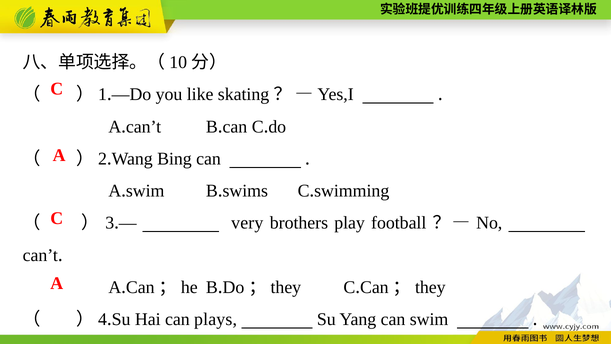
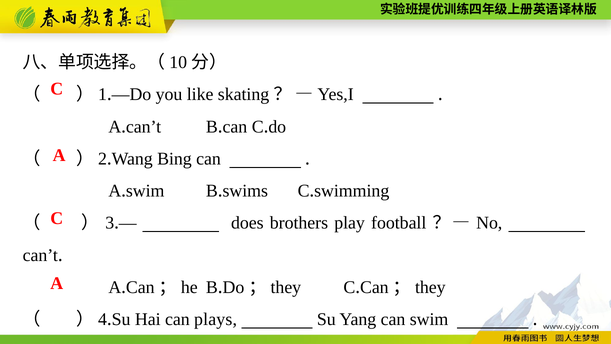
very: very -> does (247, 223)
